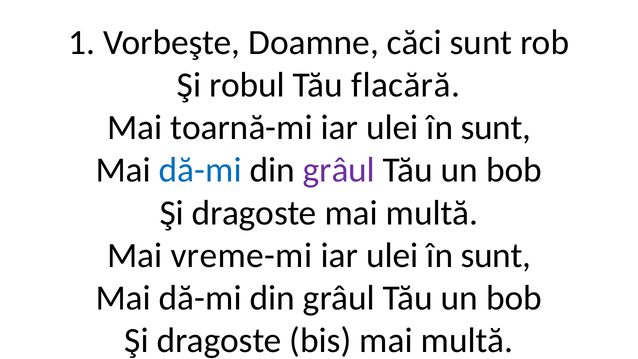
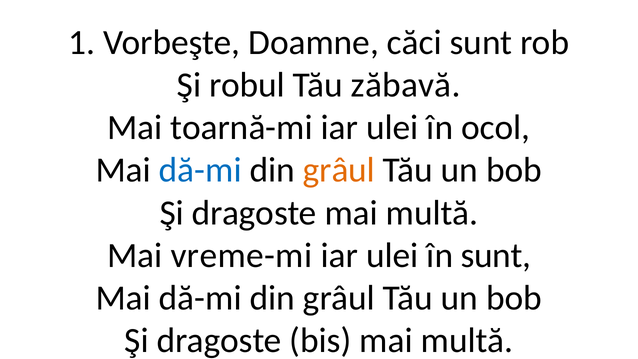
flacără: flacără -> zăbavă (406, 85)
sunt: sunt -> ocol (496, 128)
grâul colour: purple -> orange (339, 170)
